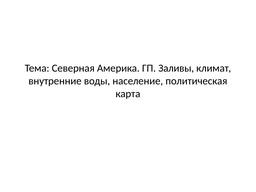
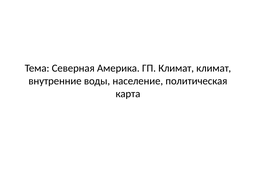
ГП Заливы: Заливы -> Климат (176, 68)
